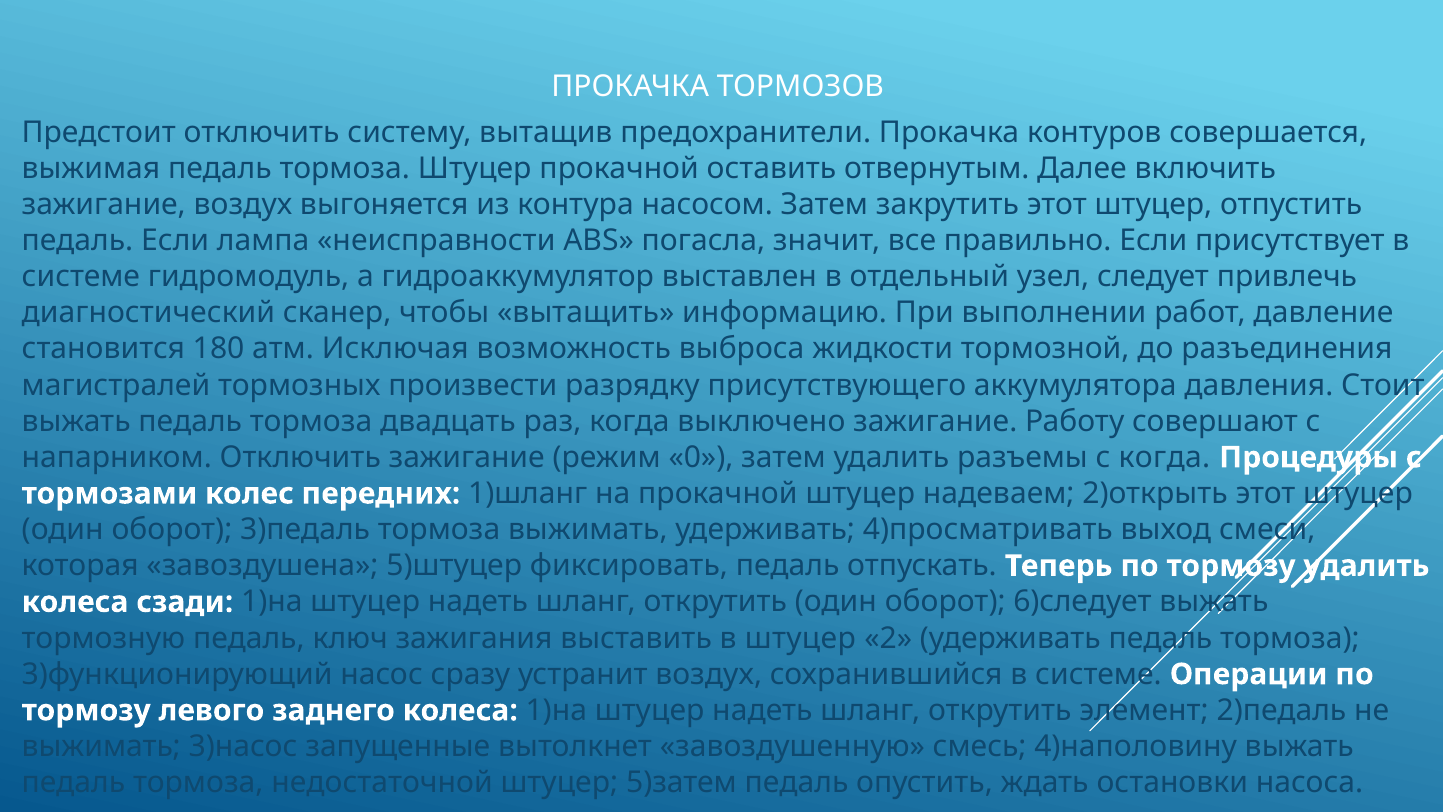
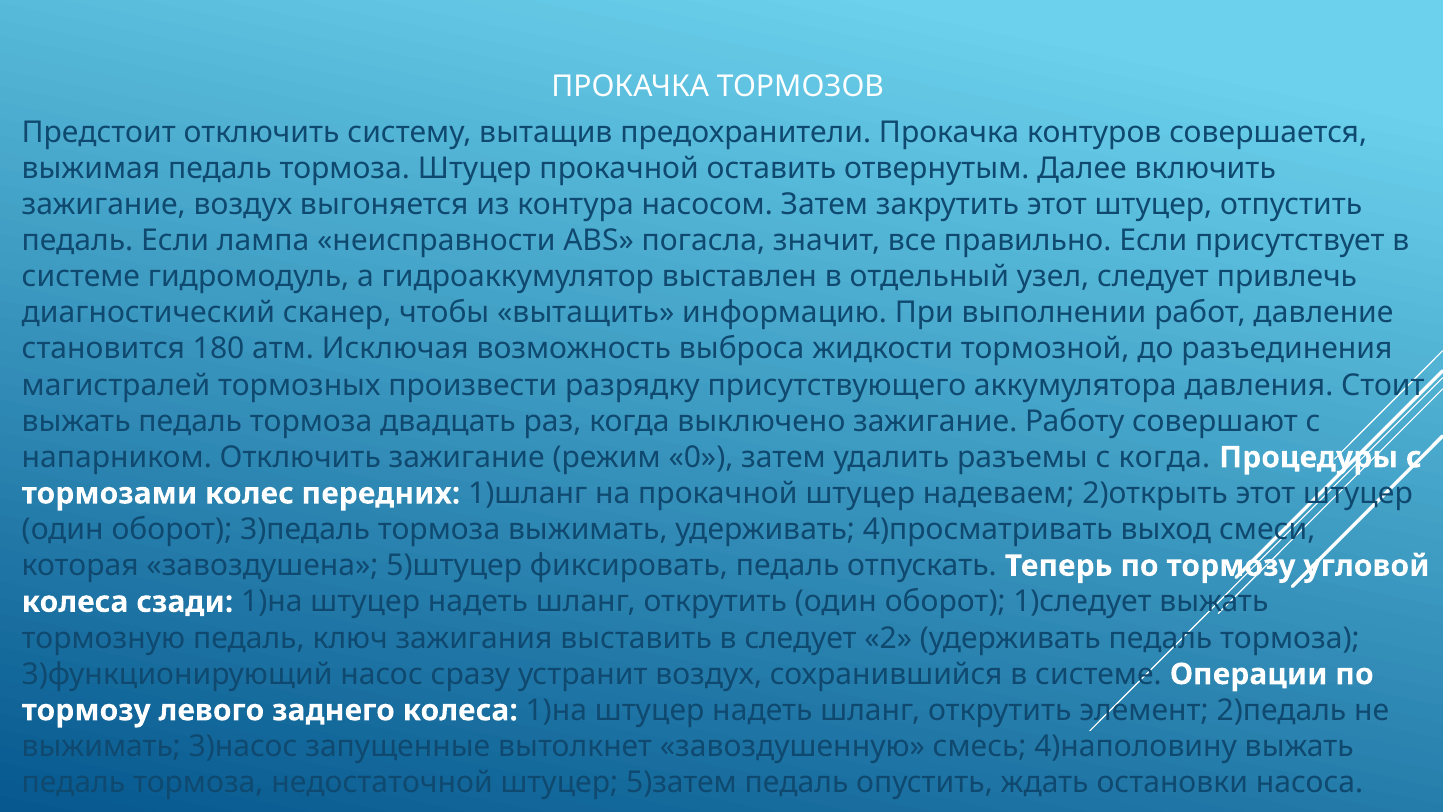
тормозу удалить: удалить -> угловой (1366, 566)
6)следует: 6)следует -> 1)следует (1082, 602)
в штуцер: штуцер -> следует (801, 638)
